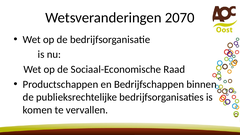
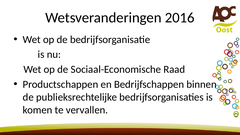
2070: 2070 -> 2016 (180, 18)
